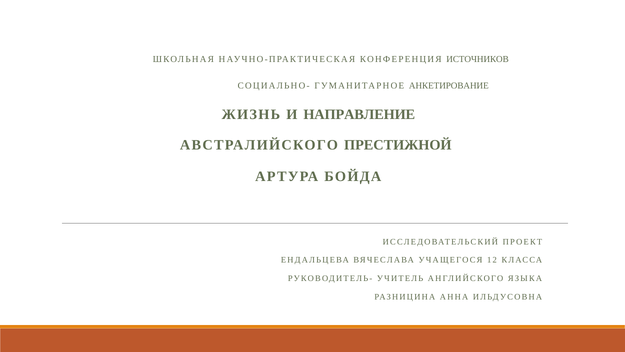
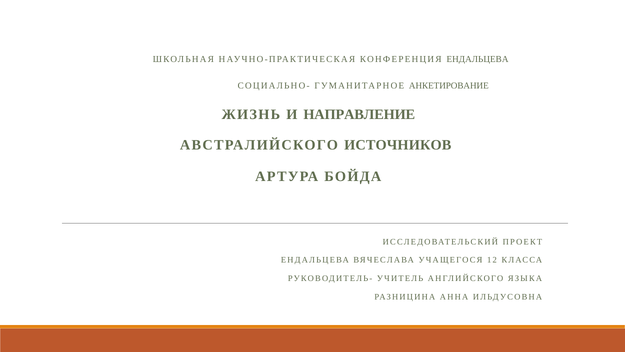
КОНФЕРЕНЦИЯ ИСТОЧНИКОВ: ИСТОЧНИКОВ -> ЕНДАЛЬЦЕВА (477, 59)
ПРЕСТИЖНОЙ: ПРЕСТИЖНОЙ -> ИСТОЧНИКОВ (398, 145)
